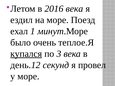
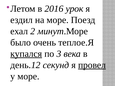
2016 века: века -> урок (74, 9)
1: 1 -> 2 (33, 31)
провел underline: none -> present (92, 65)
